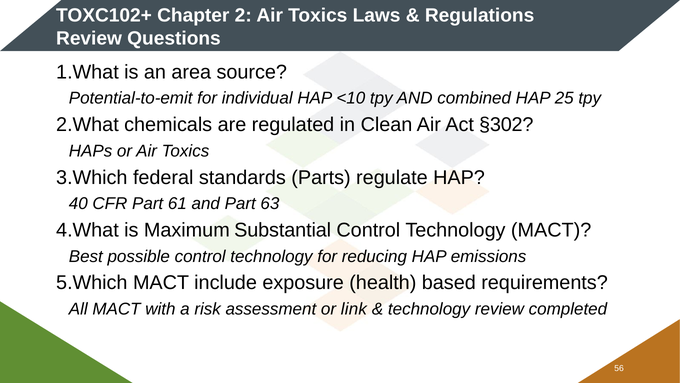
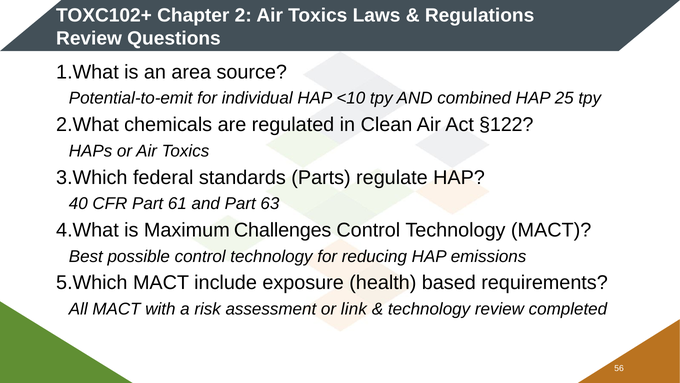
§302: §302 -> §122 (506, 125)
Substantial: Substantial -> Challenges (283, 230)
